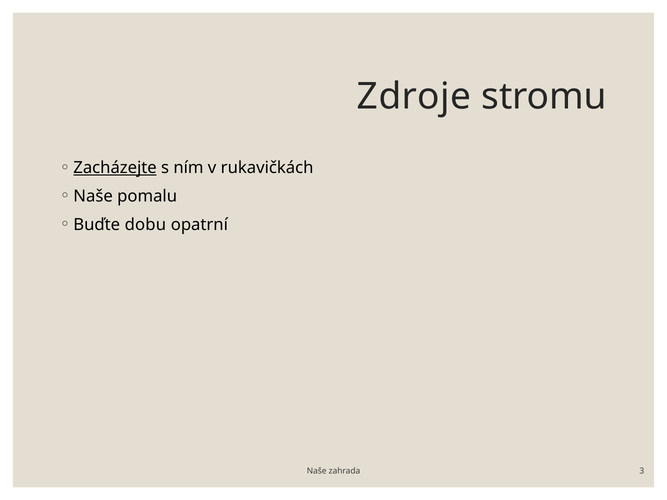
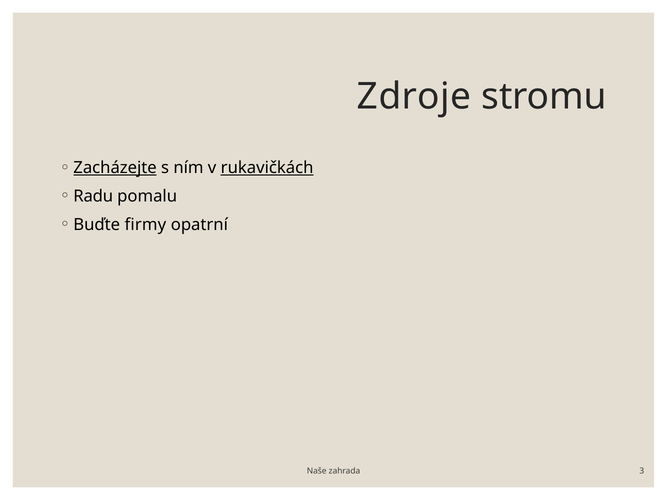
rukavičkách underline: none -> present (267, 168)
Naše: Naše -> Radu (93, 196)
dobu: dobu -> firmy (145, 225)
